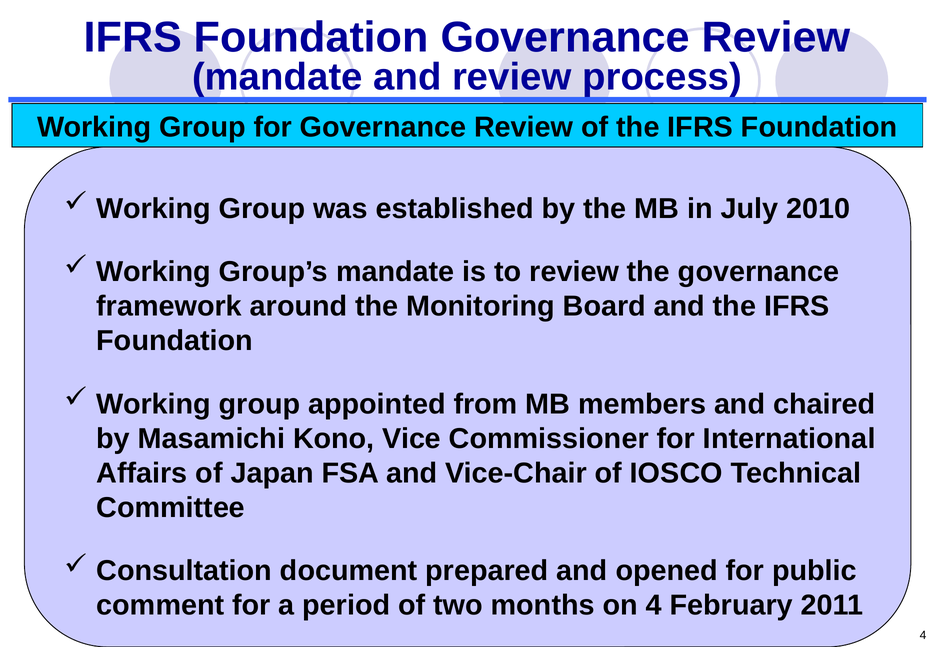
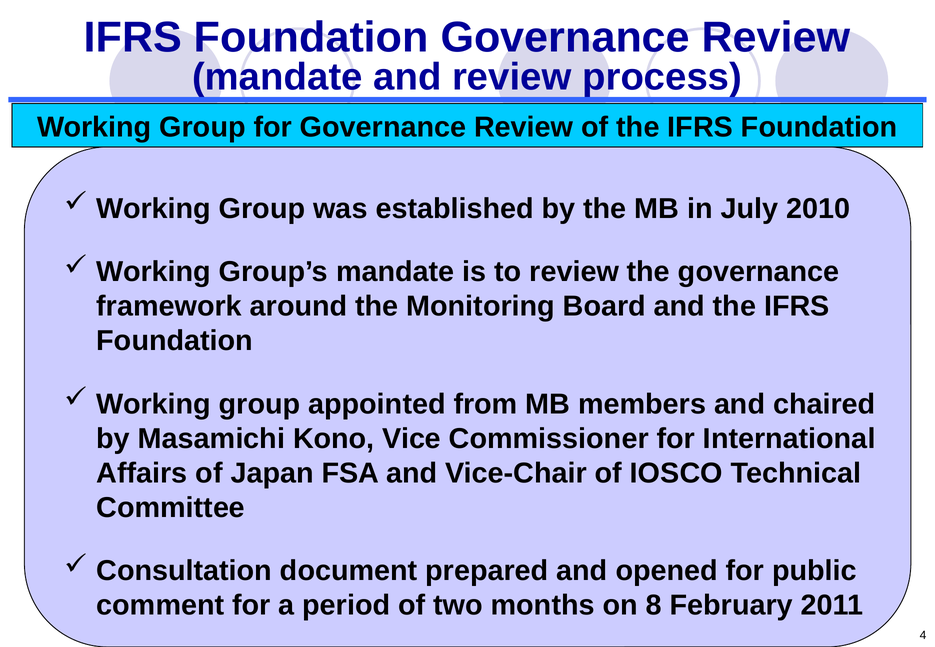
on 4: 4 -> 8 (654, 606)
